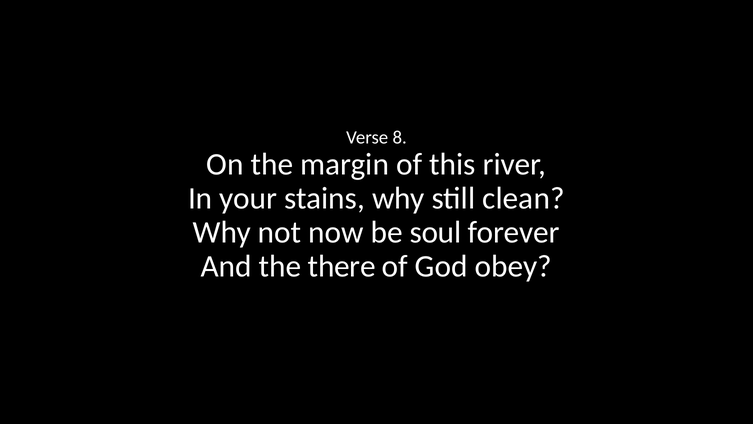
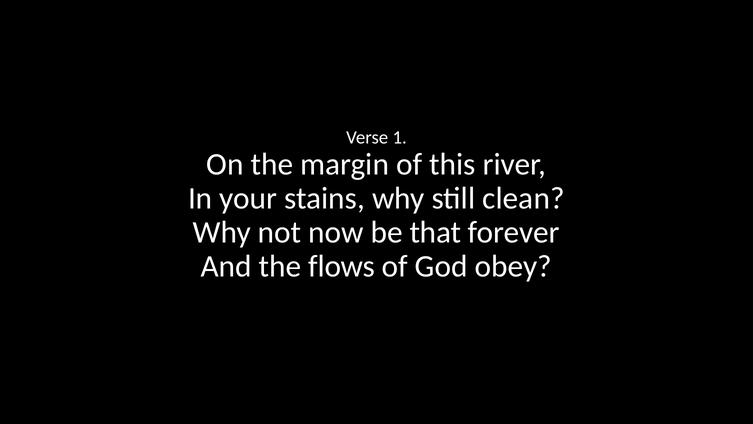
8: 8 -> 1 (400, 137)
soul: soul -> that (435, 232)
there: there -> flows (342, 266)
